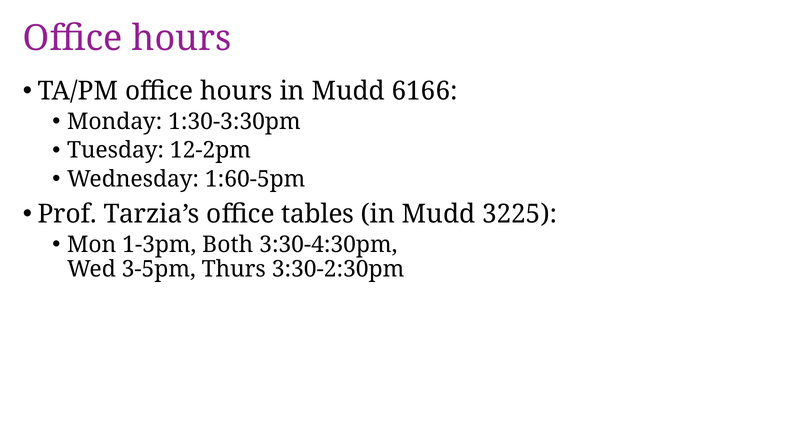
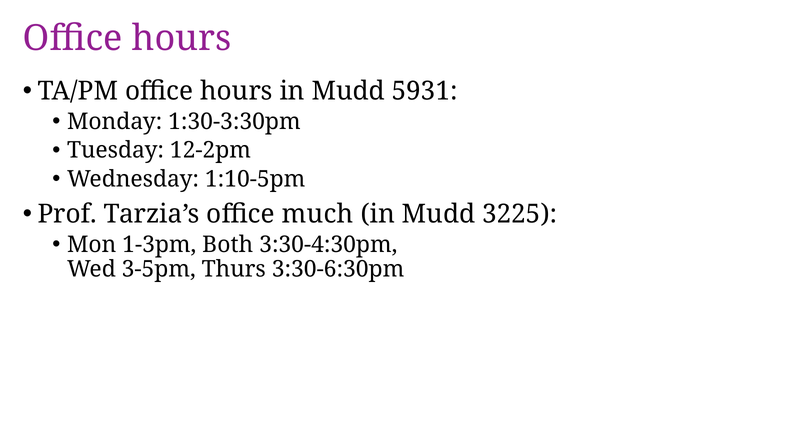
6166: 6166 -> 5931 (425, 91)
1:60-5pm: 1:60-5pm -> 1:10-5pm (255, 179)
tables: tables -> much (318, 214)
3:30-2:30pm: 3:30-2:30pm -> 3:30-6:30pm (338, 269)
